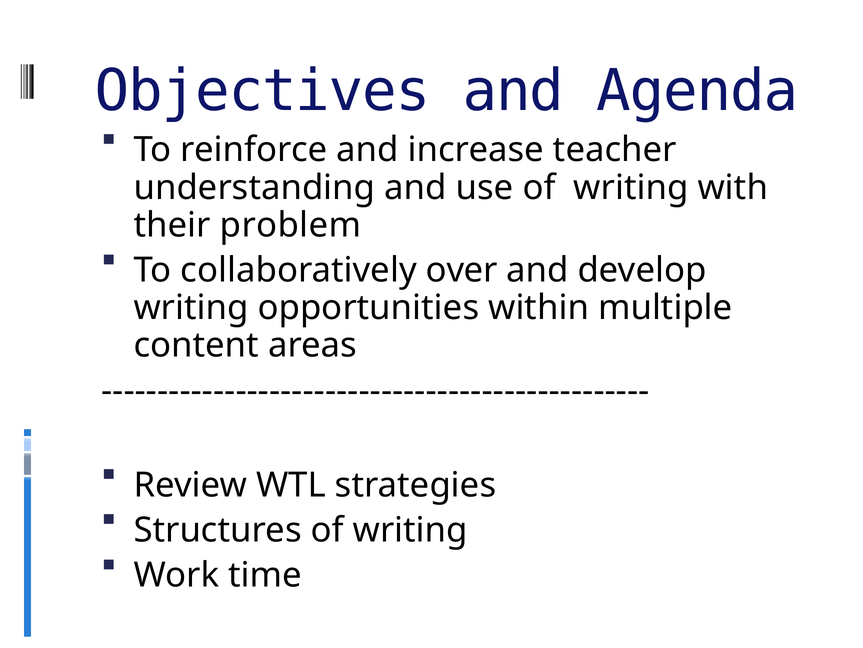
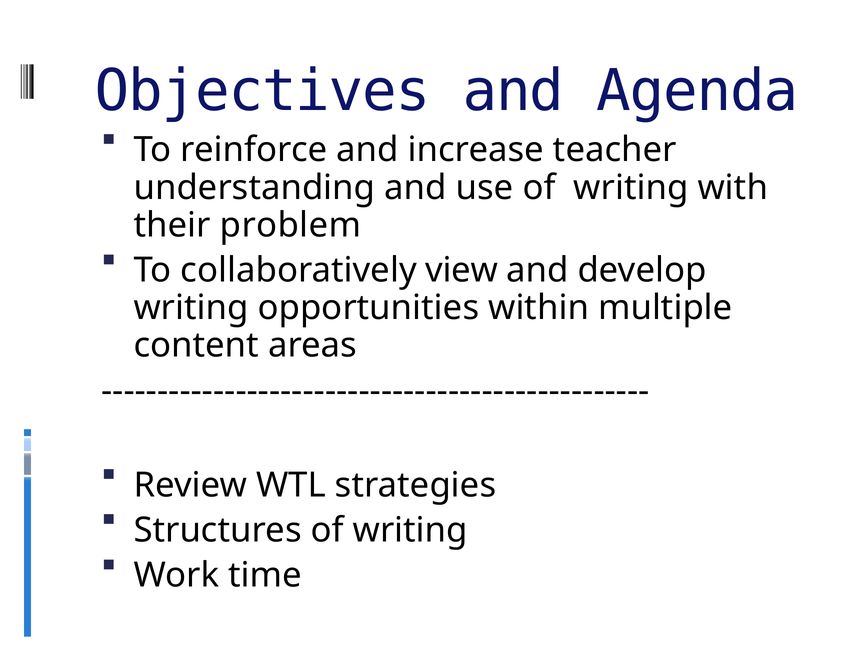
over: over -> view (462, 270)
